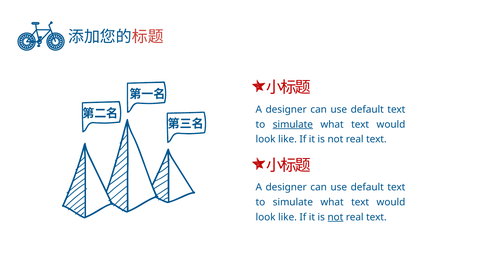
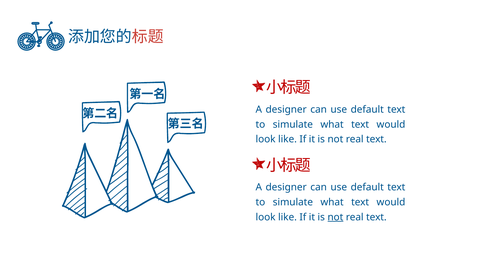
simulate underline: present -> none (293, 125)
